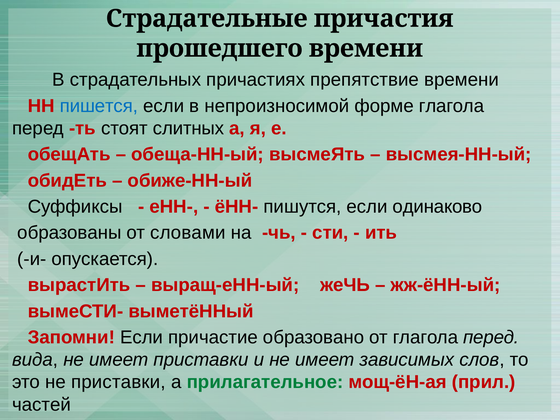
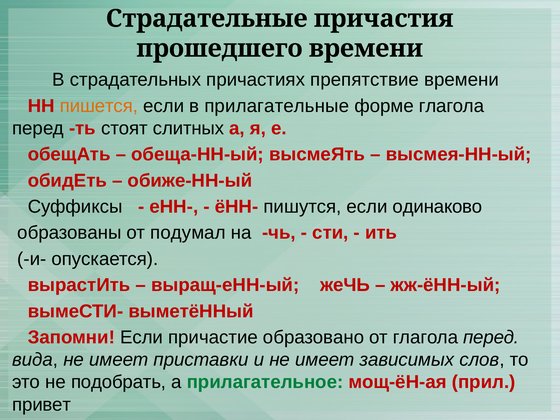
пишется colour: blue -> orange (99, 106)
непроизносимой: непроизносимой -> прилагательные (277, 106)
словами: словами -> подумал (188, 233)
не приставки: приставки -> подобрать (119, 382)
частей: частей -> привет (42, 405)
